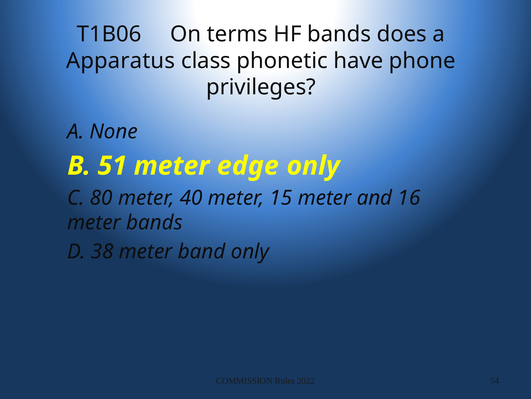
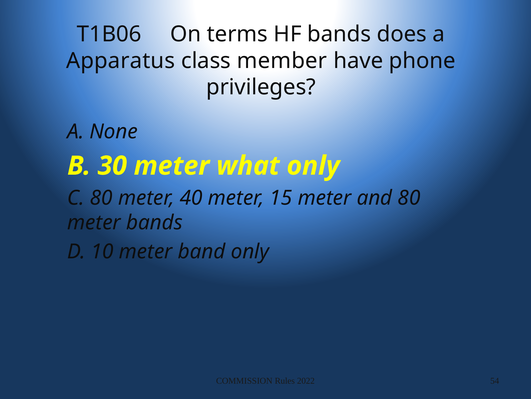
phonetic: phonetic -> member (282, 61)
51: 51 -> 30 (112, 166)
edge: edge -> what (248, 166)
and 16: 16 -> 80 (409, 198)
38: 38 -> 10 (102, 251)
